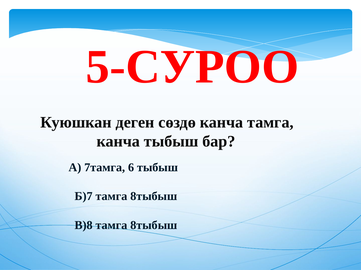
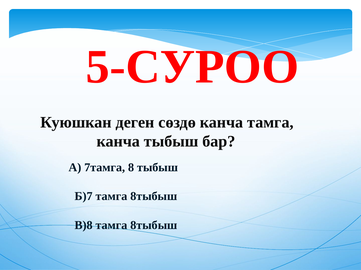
6: 6 -> 8 (131, 168)
